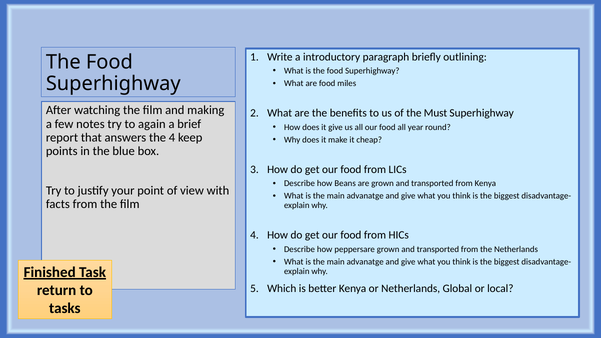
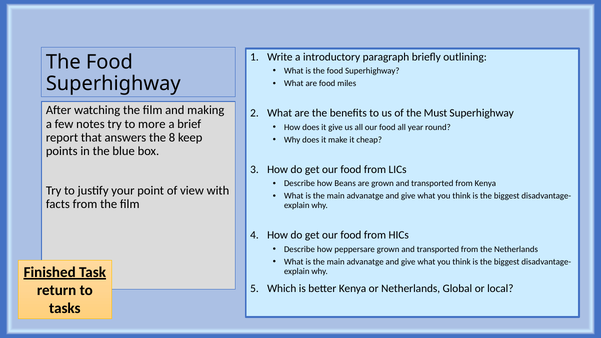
again: again -> more (152, 124)
the 4: 4 -> 8 (172, 137)
